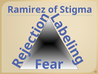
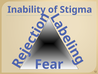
Ramirez: Ramirez -> Inability (27, 10)
